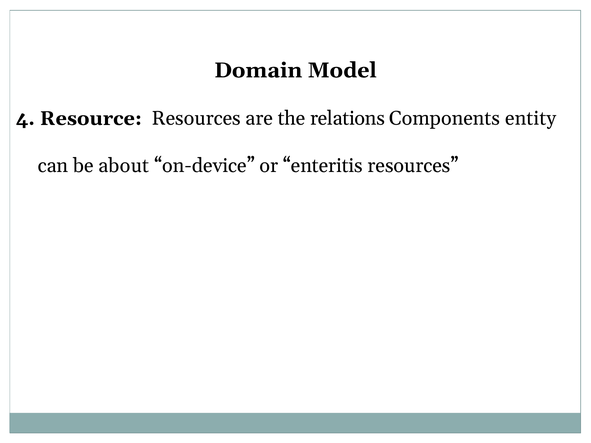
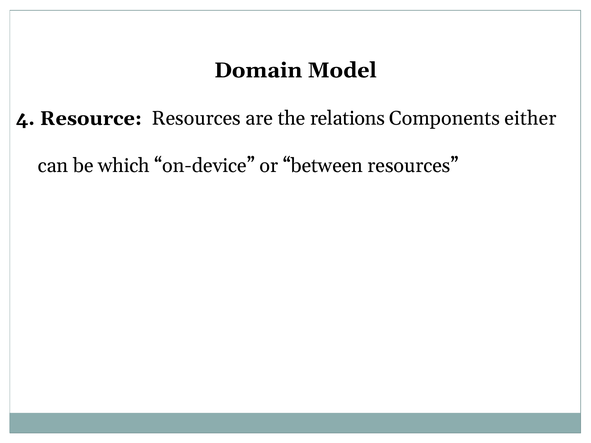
entity: entity -> either (531, 118)
about: about -> which (124, 166)
enteritis: enteritis -> between (323, 166)
